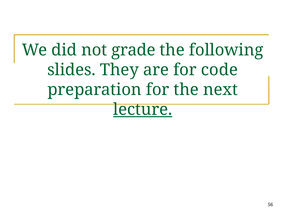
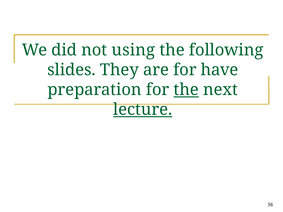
grade: grade -> using (133, 50)
code: code -> have (220, 70)
the underline: none -> present (186, 90)
